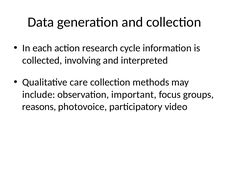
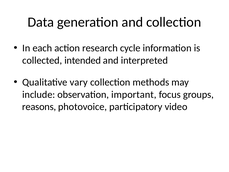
involving: involving -> intended (83, 60)
care: care -> vary (79, 82)
